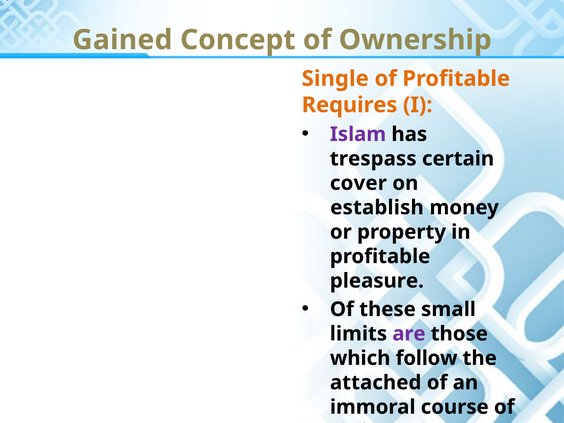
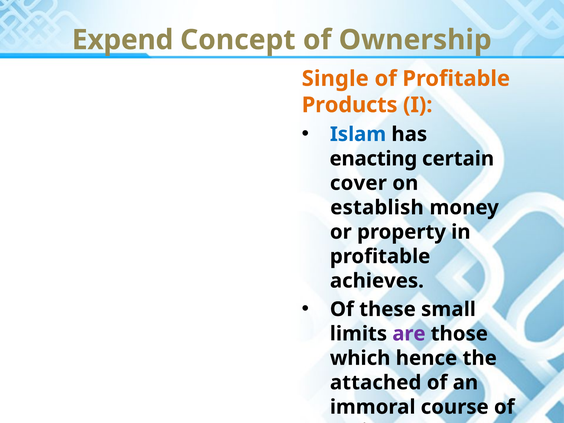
Gained: Gained -> Expend (123, 40)
Requires: Requires -> Products (350, 105)
Islam colour: purple -> blue (358, 134)
trespass: trespass -> enacting (373, 159)
pleasure: pleasure -> achieves (377, 281)
follow: follow -> hence (426, 358)
